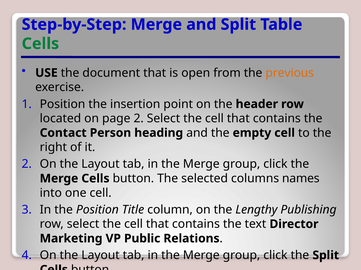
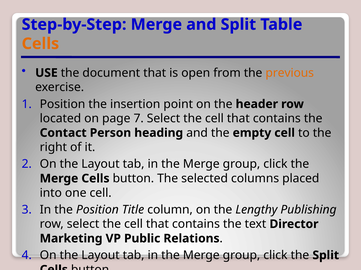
Cells colour: green -> orange (40, 44)
page 2: 2 -> 7 (139, 119)
names: names -> placed (301, 179)
